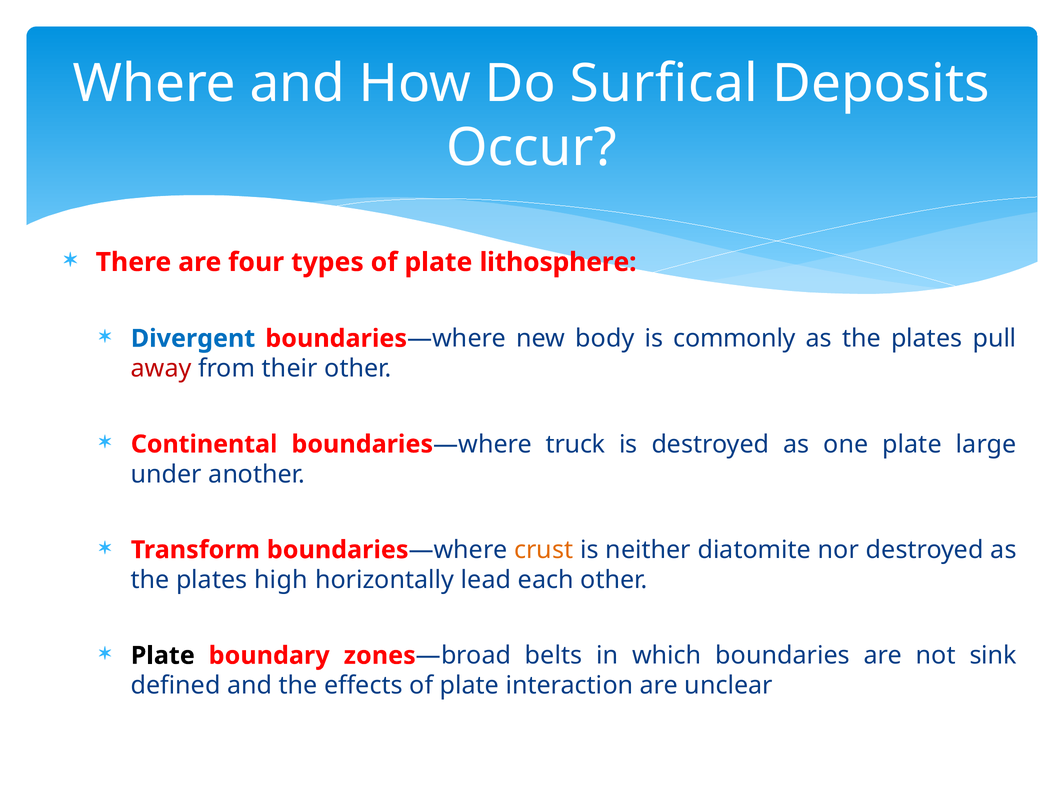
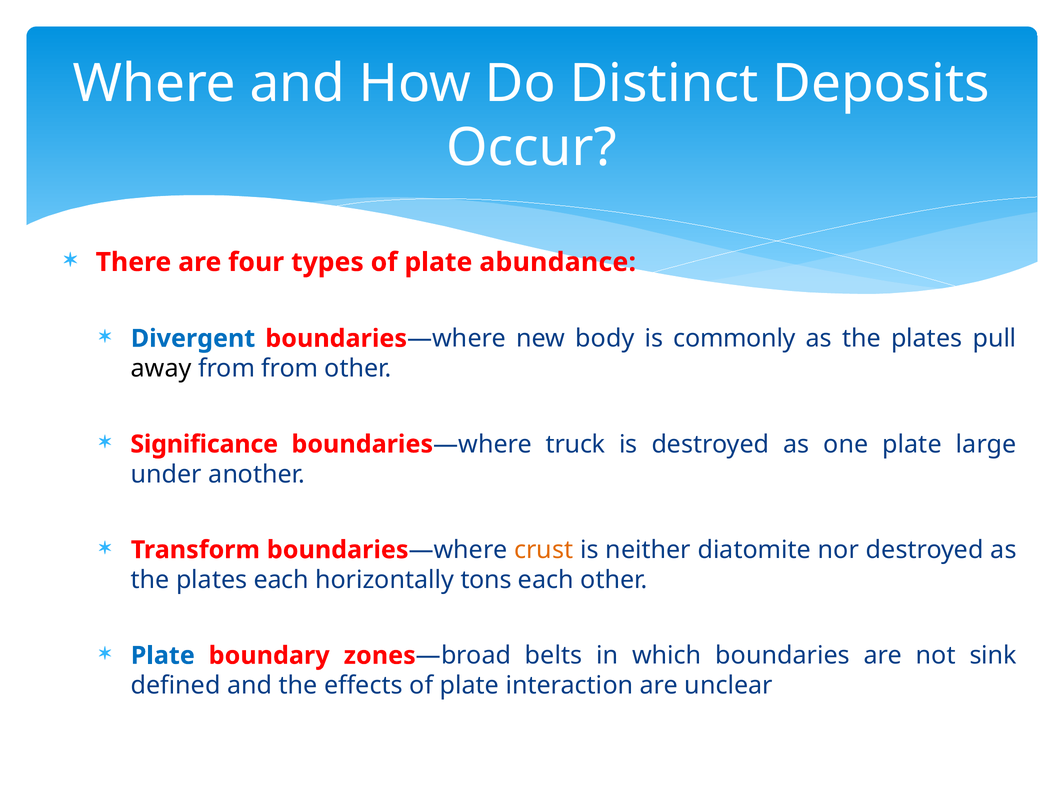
Surfical: Surfical -> Distinct (664, 84)
lithosphere: lithosphere -> abundance (558, 262)
away colour: red -> black (161, 369)
from their: their -> from (290, 369)
Continental: Continental -> Significance (204, 444)
plates high: high -> each (281, 580)
lead: lead -> tons (486, 580)
Plate colour: black -> blue (163, 656)
